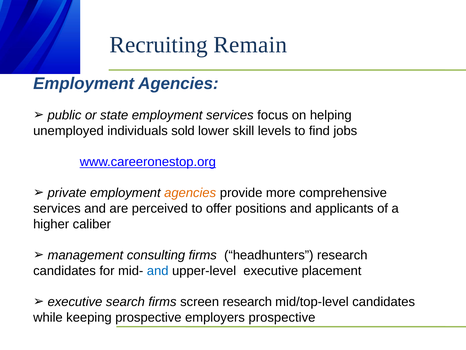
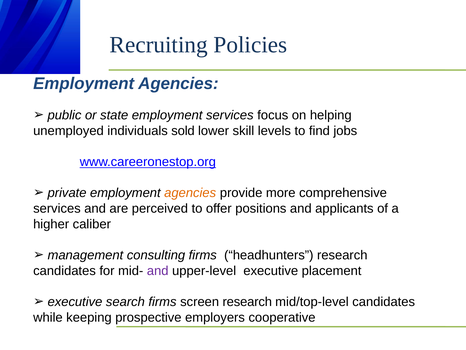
Remain: Remain -> Policies (250, 45)
and colour: blue -> purple (158, 270)
employers prospective: prospective -> cooperative (282, 317)
